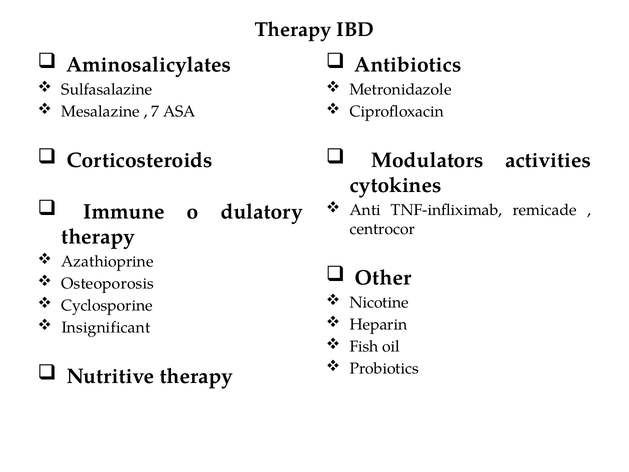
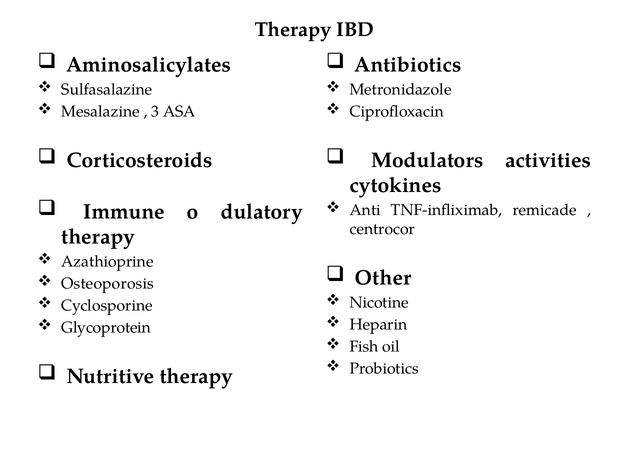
7: 7 -> 3 (155, 112)
Insignificant: Insignificant -> Glycoprotein (106, 328)
